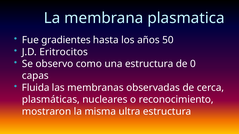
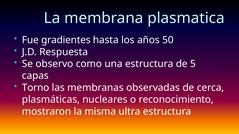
Eritrocitos: Eritrocitos -> Respuesta (64, 52)
0: 0 -> 5 (193, 64)
Fluida: Fluida -> Torno (36, 88)
